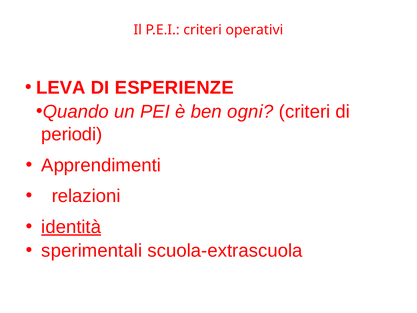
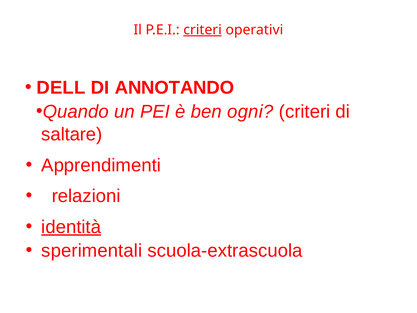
criteri underline: none -> present (203, 30)
LEVA: LEVA -> DELL (61, 87)
ESPERIENZE: ESPERIENZE -> ANNOTANDO (174, 87)
periodi: periodi -> saltare (72, 134)
